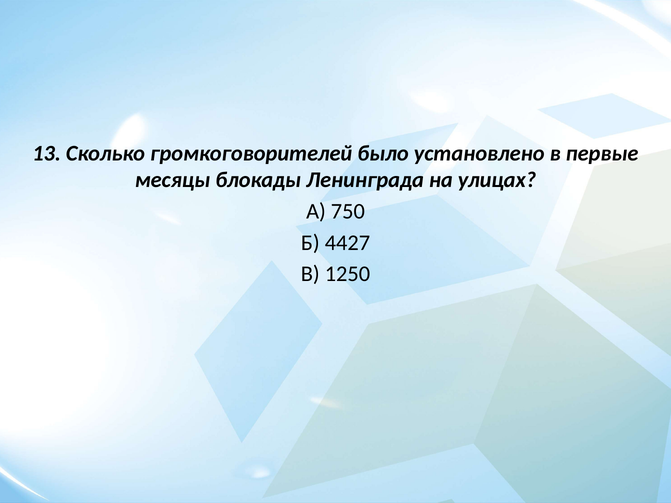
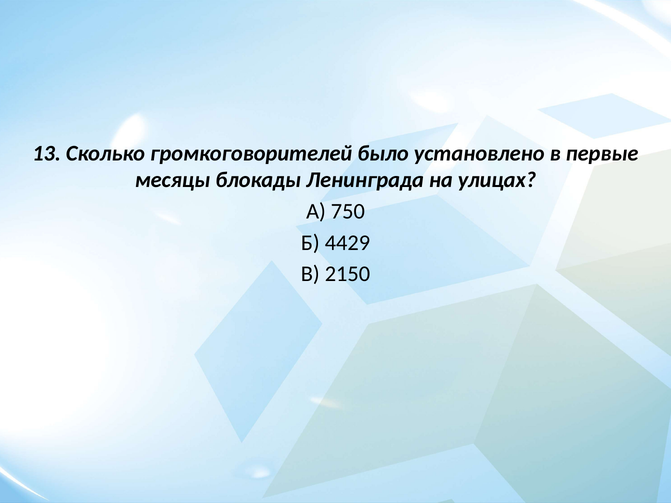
4427: 4427 -> 4429 (347, 243)
1250: 1250 -> 2150 (347, 274)
